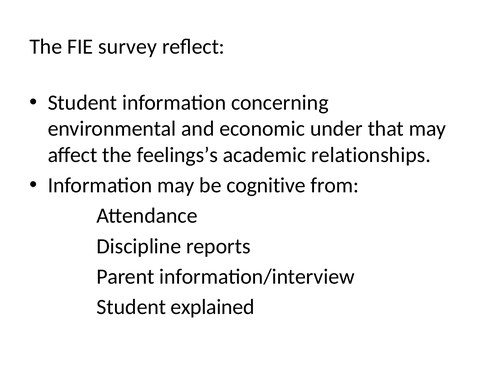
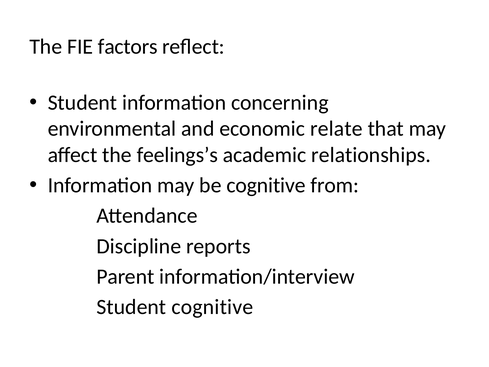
survey: survey -> factors (128, 47)
under: under -> relate (336, 129)
Student explained: explained -> cognitive (212, 307)
